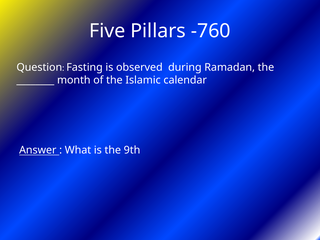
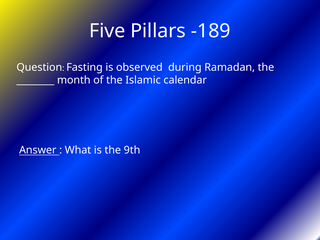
-760: -760 -> -189 (211, 31)
